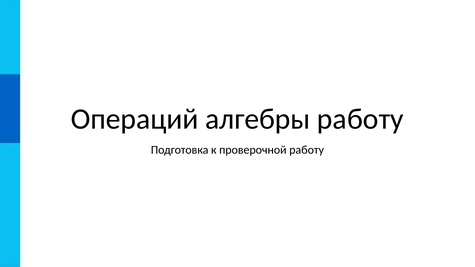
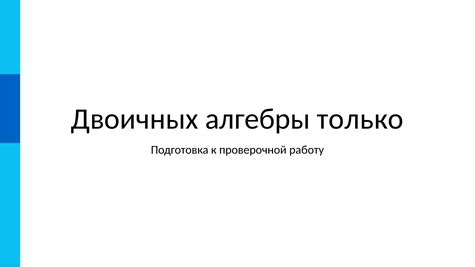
Операций: Операций -> Двоичных (135, 119)
алгебры работу: работу -> только (360, 119)
